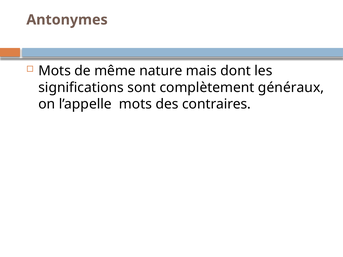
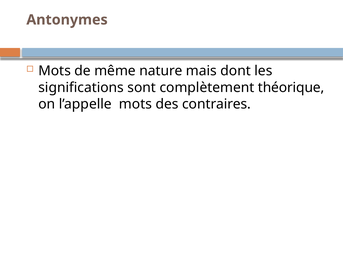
généraux: généraux -> théorique (291, 88)
